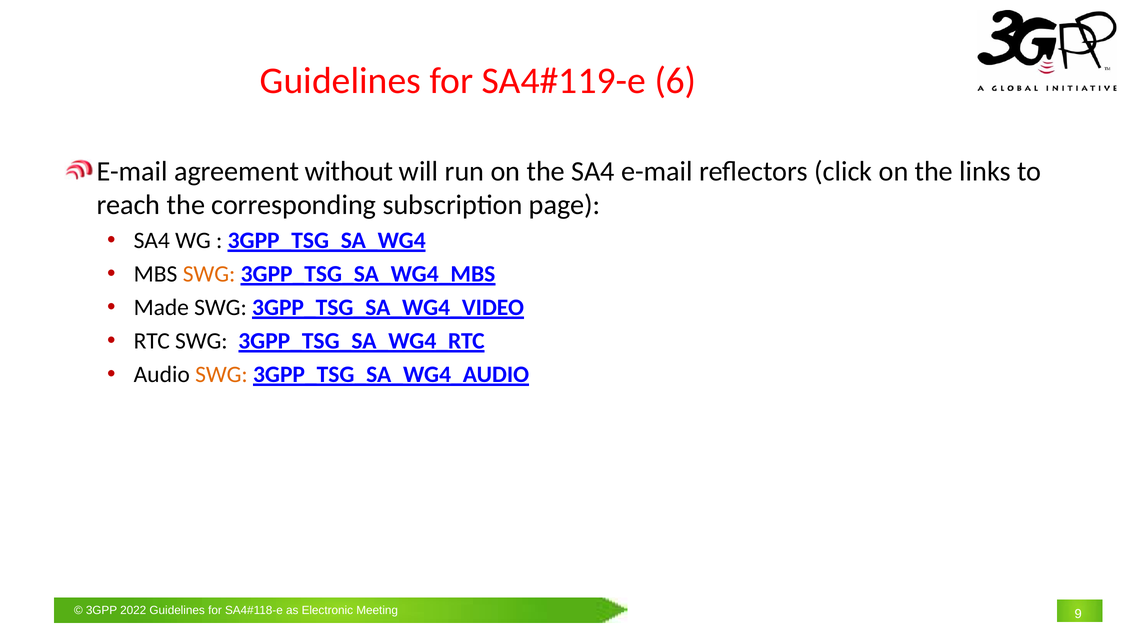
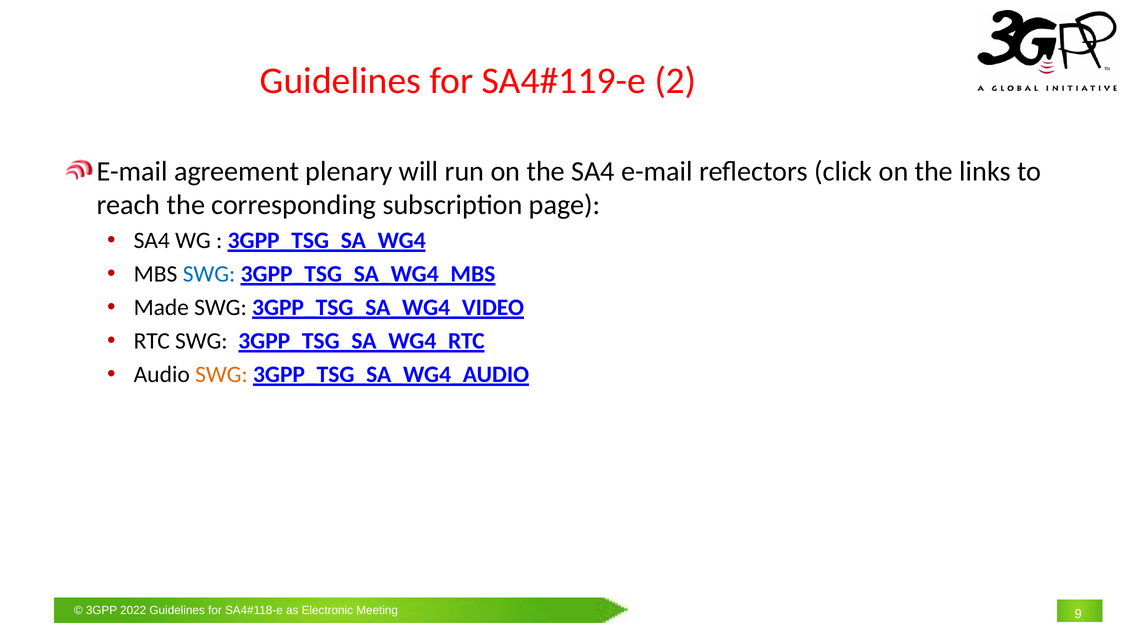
6: 6 -> 2 (675, 81)
without: without -> plenary (349, 171)
SWG colour: orange -> blue (209, 274)
